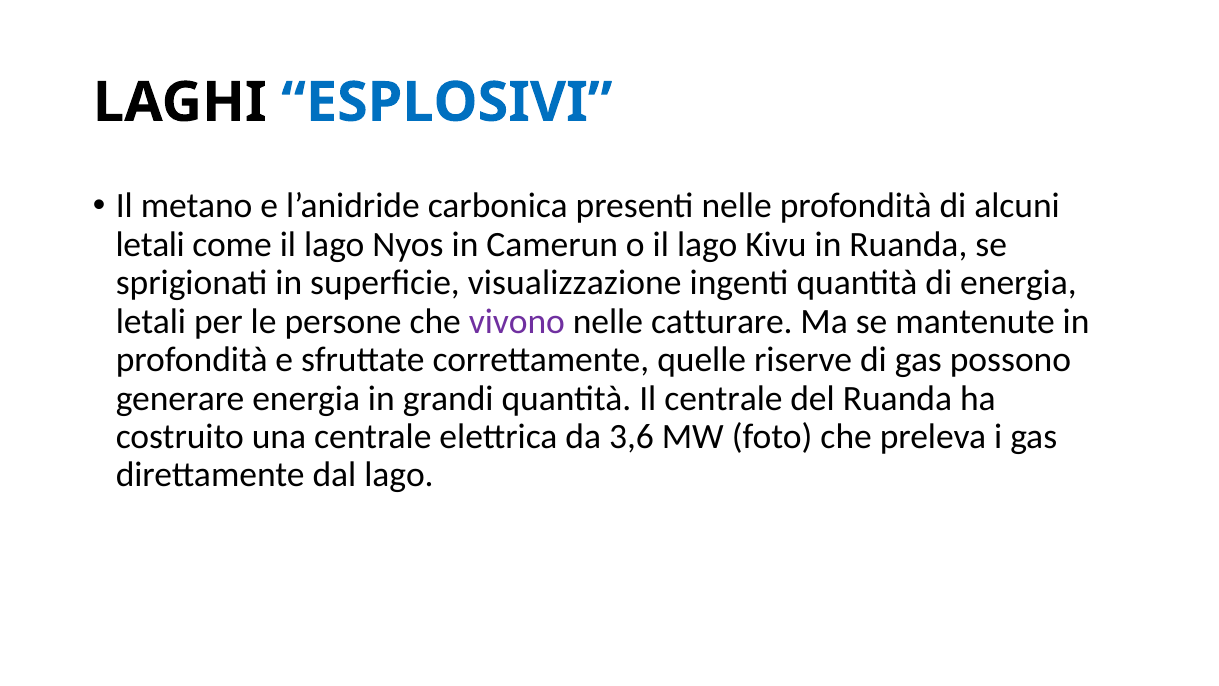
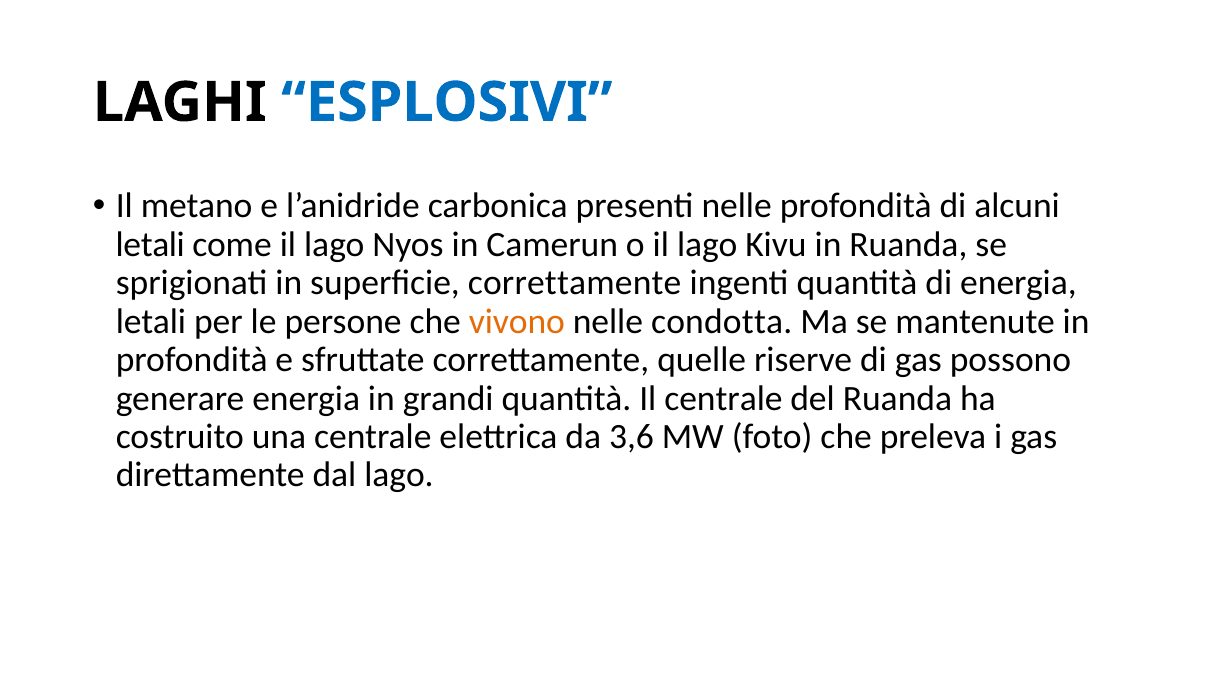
superficie visualizzazione: visualizzazione -> correttamente (575, 283)
vivono colour: purple -> orange (517, 321)
catturare: catturare -> condotta (722, 321)
